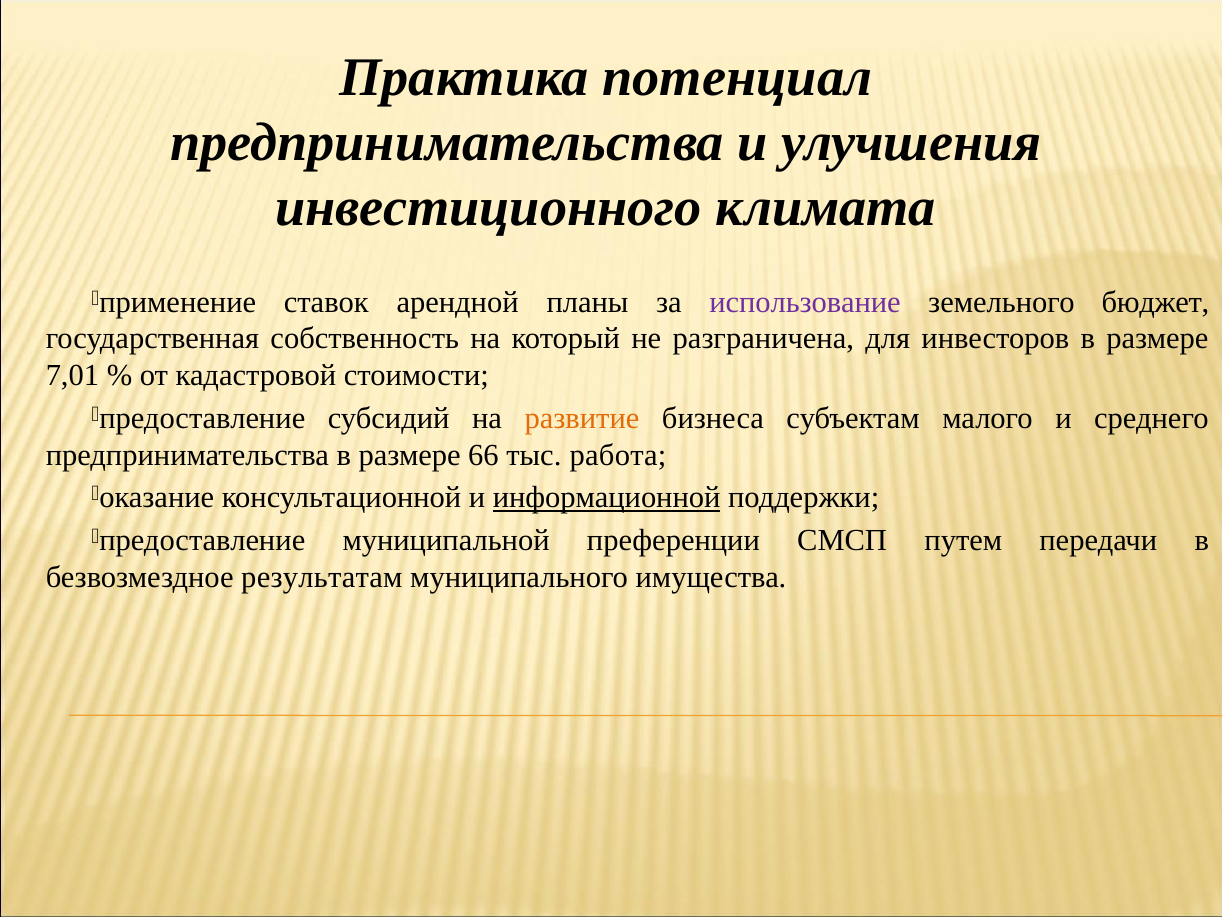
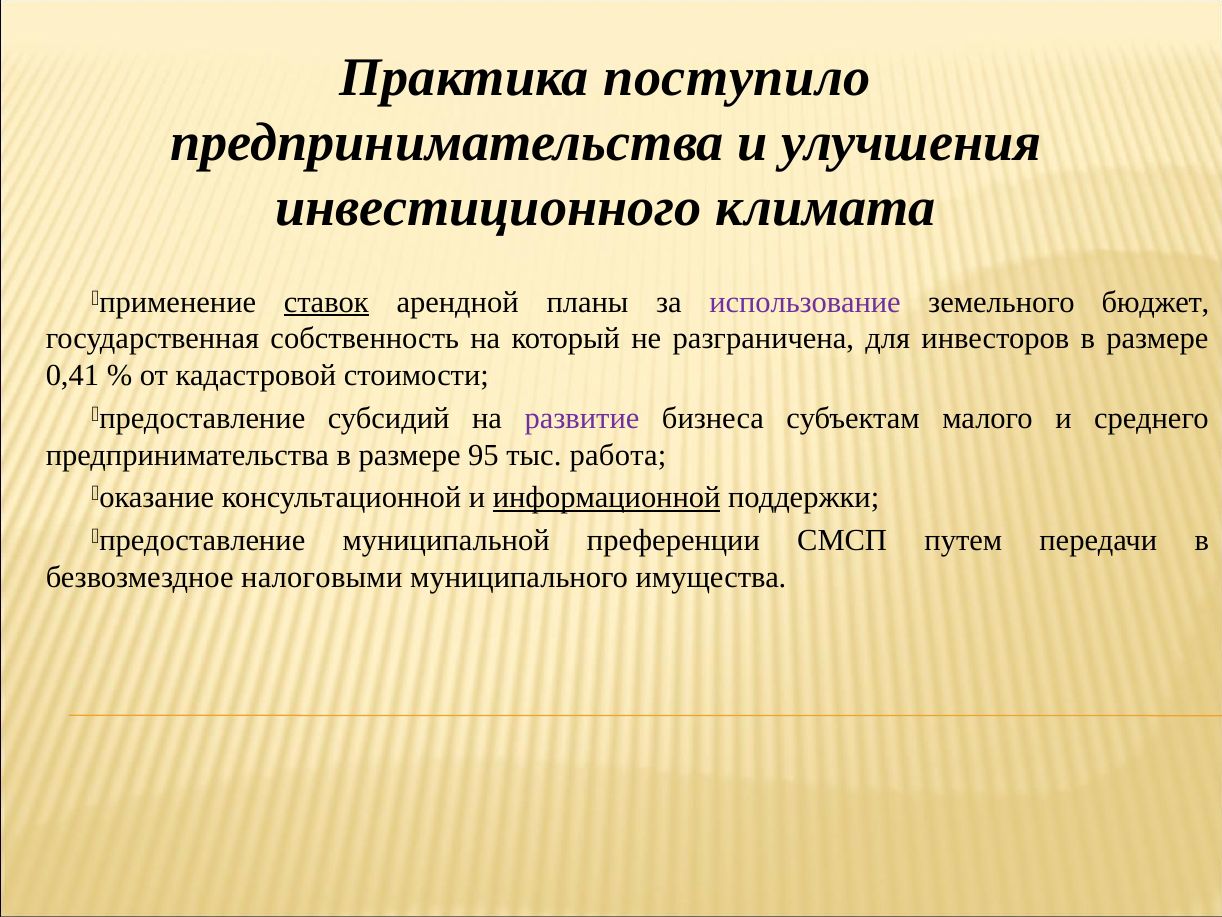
потенциал: потенциал -> поступило (737, 77)
ставок underline: none -> present (326, 302)
7,01: 7,01 -> 0,41 (72, 375)
развитие colour: orange -> purple (582, 418)
66: 66 -> 95 (483, 455)
результатам: результатам -> налоговыми (322, 577)
